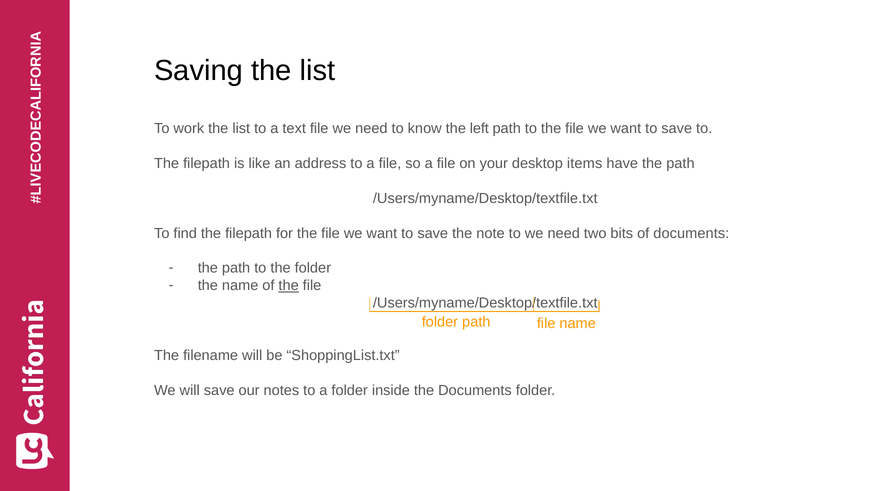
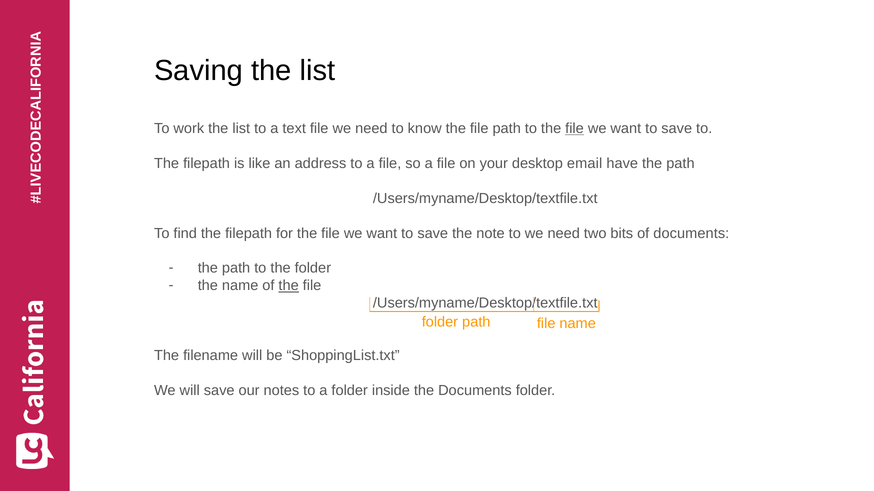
know the left: left -> file (479, 129)
file underline: none -> present (575, 129)
items: items -> email (585, 164)
